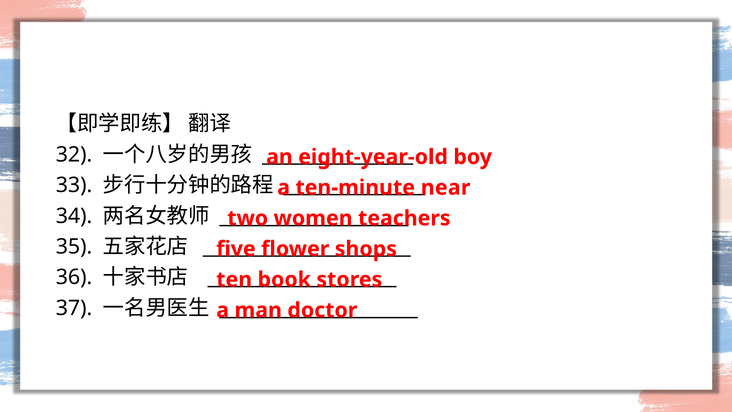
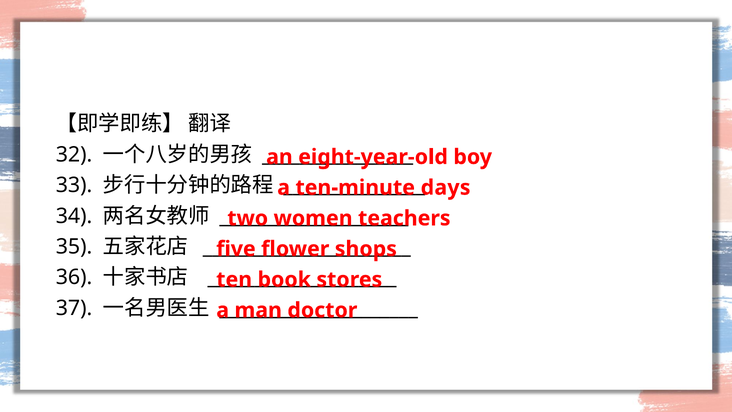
near: near -> days (446, 188)
